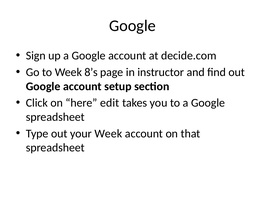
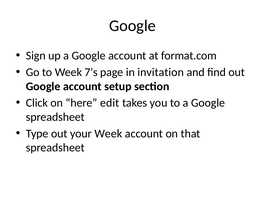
decide.com: decide.com -> format.com (189, 56)
8’s: 8’s -> 7’s (91, 72)
instructor: instructor -> invitation (161, 72)
